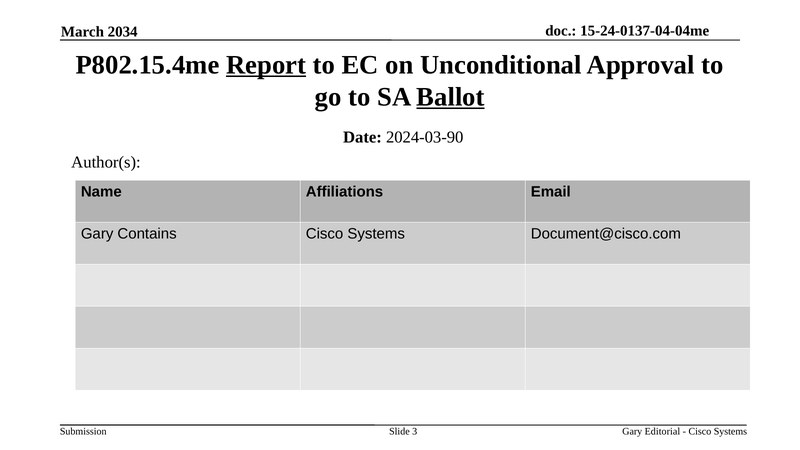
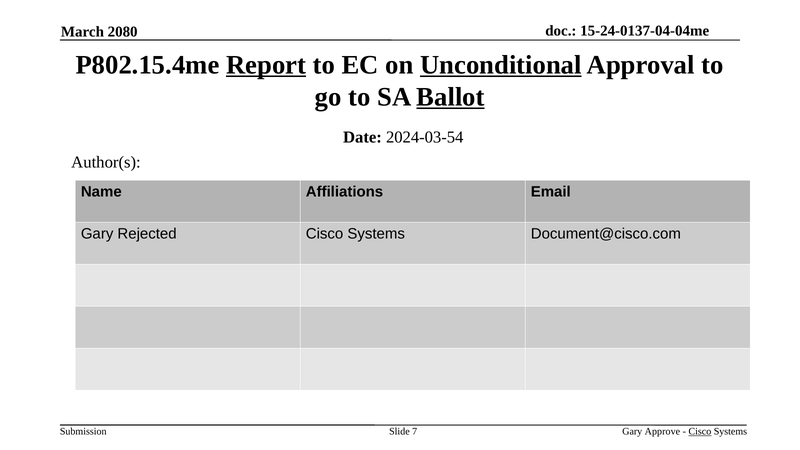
2034: 2034 -> 2080 (123, 32)
Unconditional underline: none -> present (501, 65)
2024-03-90: 2024-03-90 -> 2024-03-54 (425, 137)
Contains: Contains -> Rejected (147, 234)
Editorial: Editorial -> Approve (662, 432)
Cisco underline: none -> present (700, 432)
3: 3 -> 7 (415, 432)
